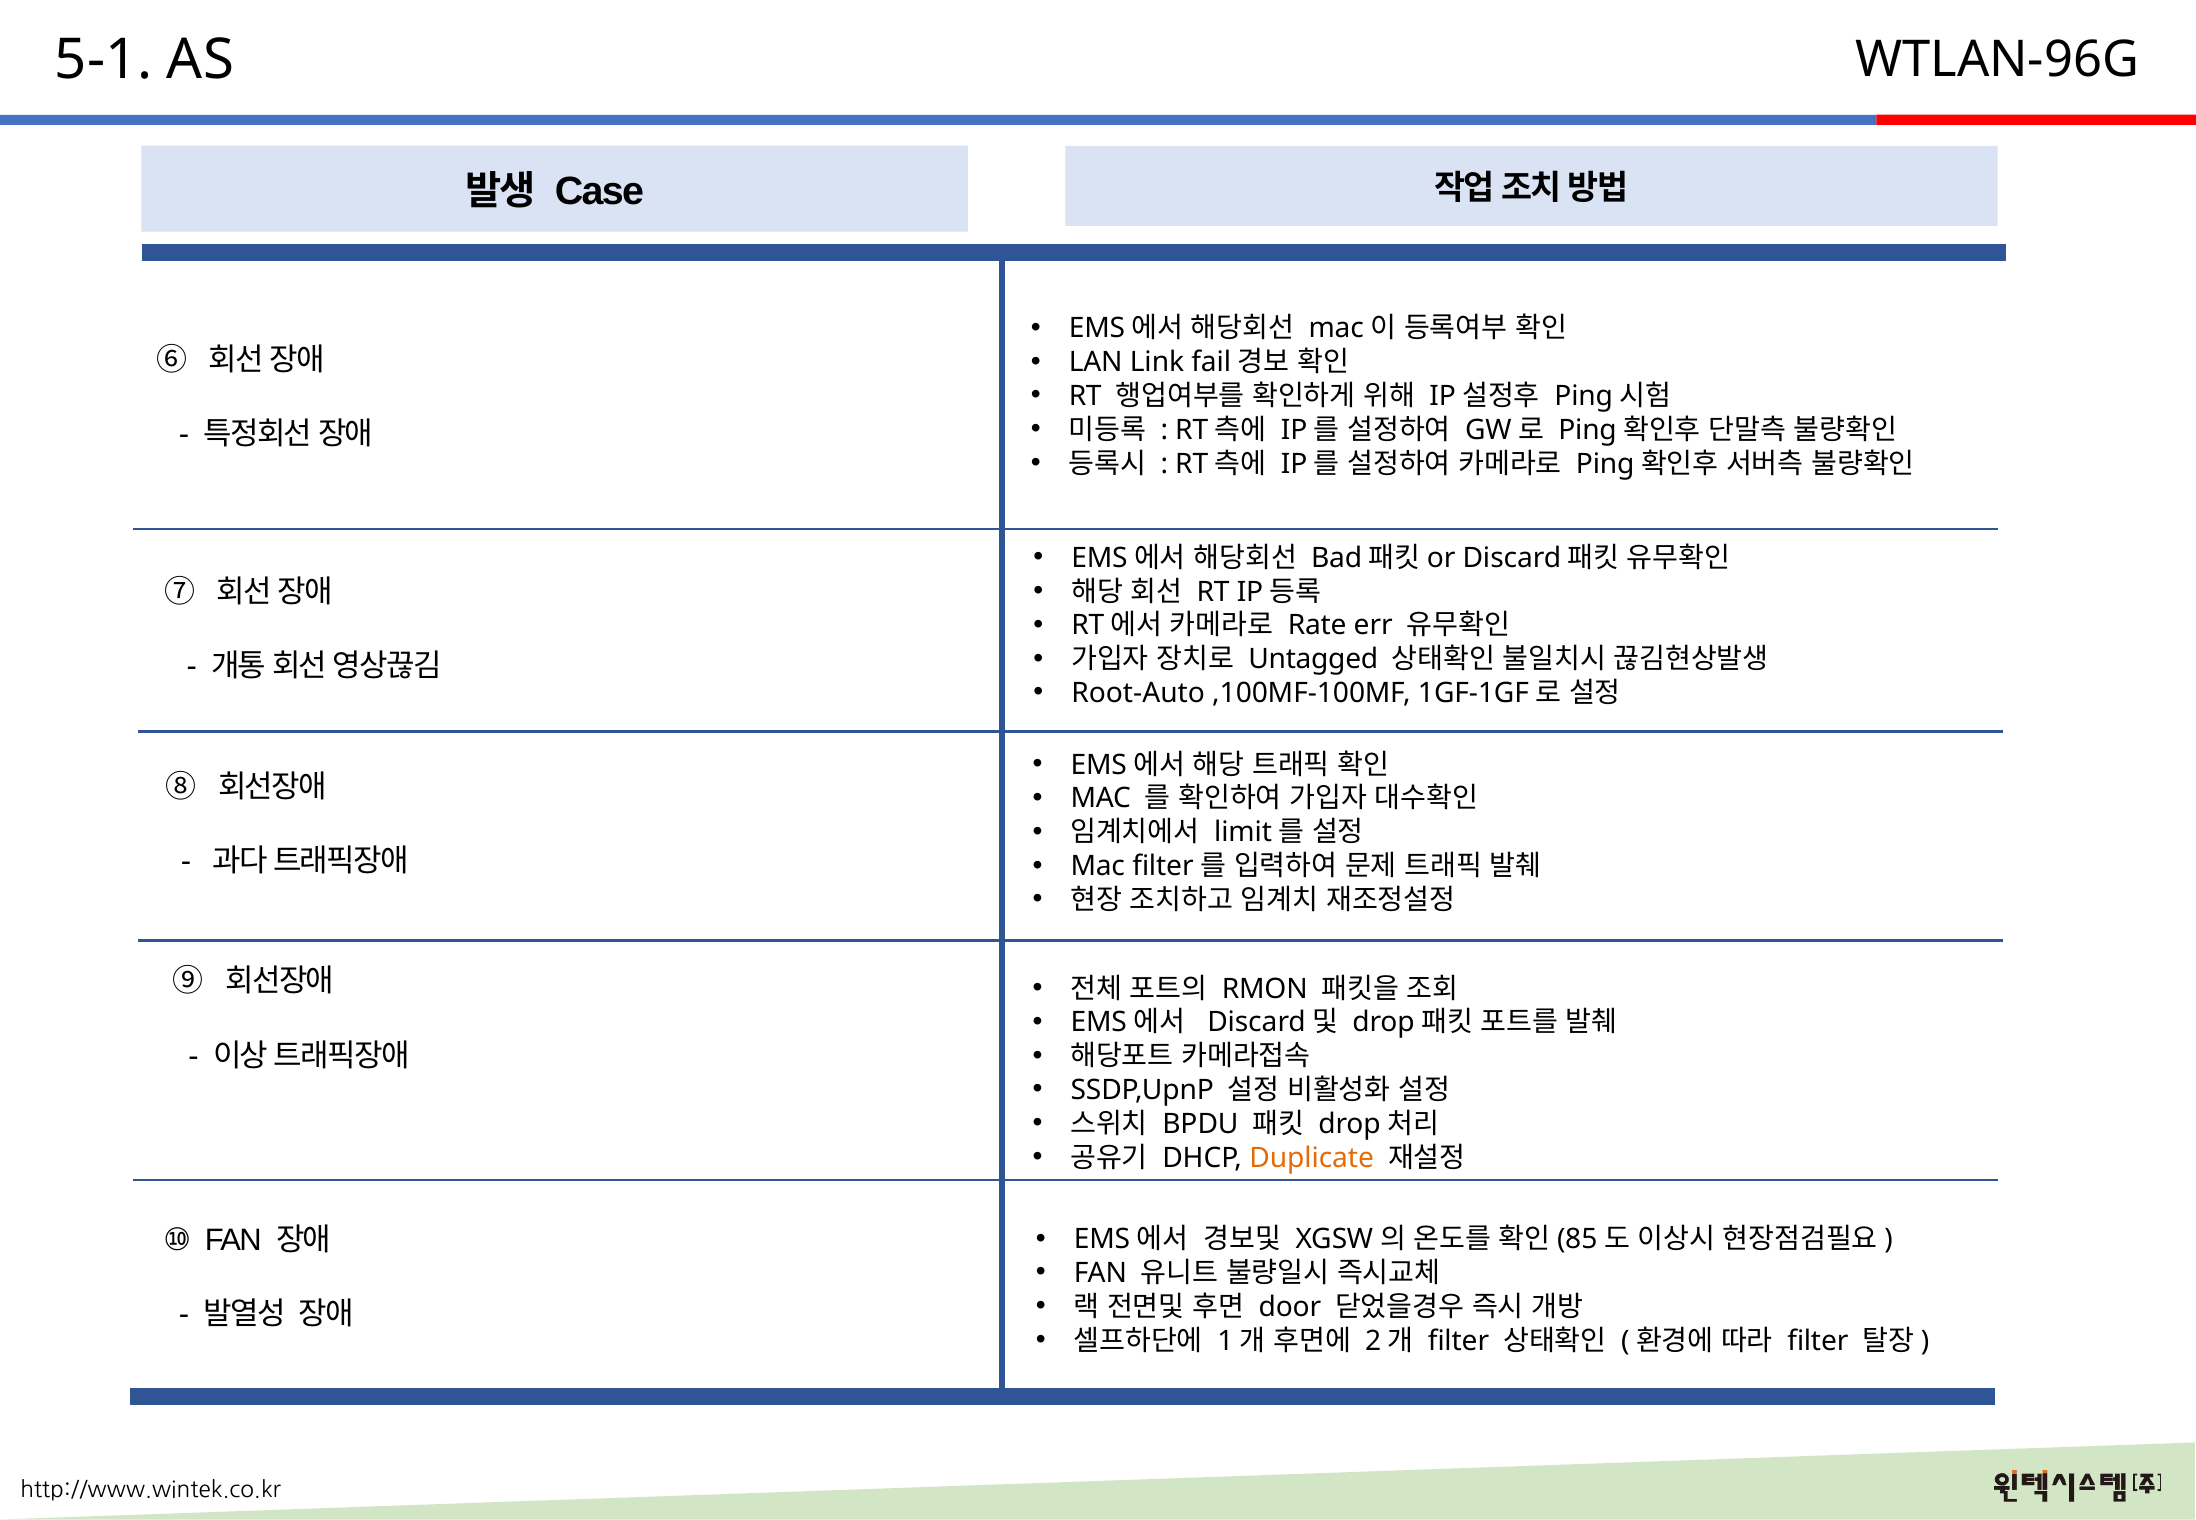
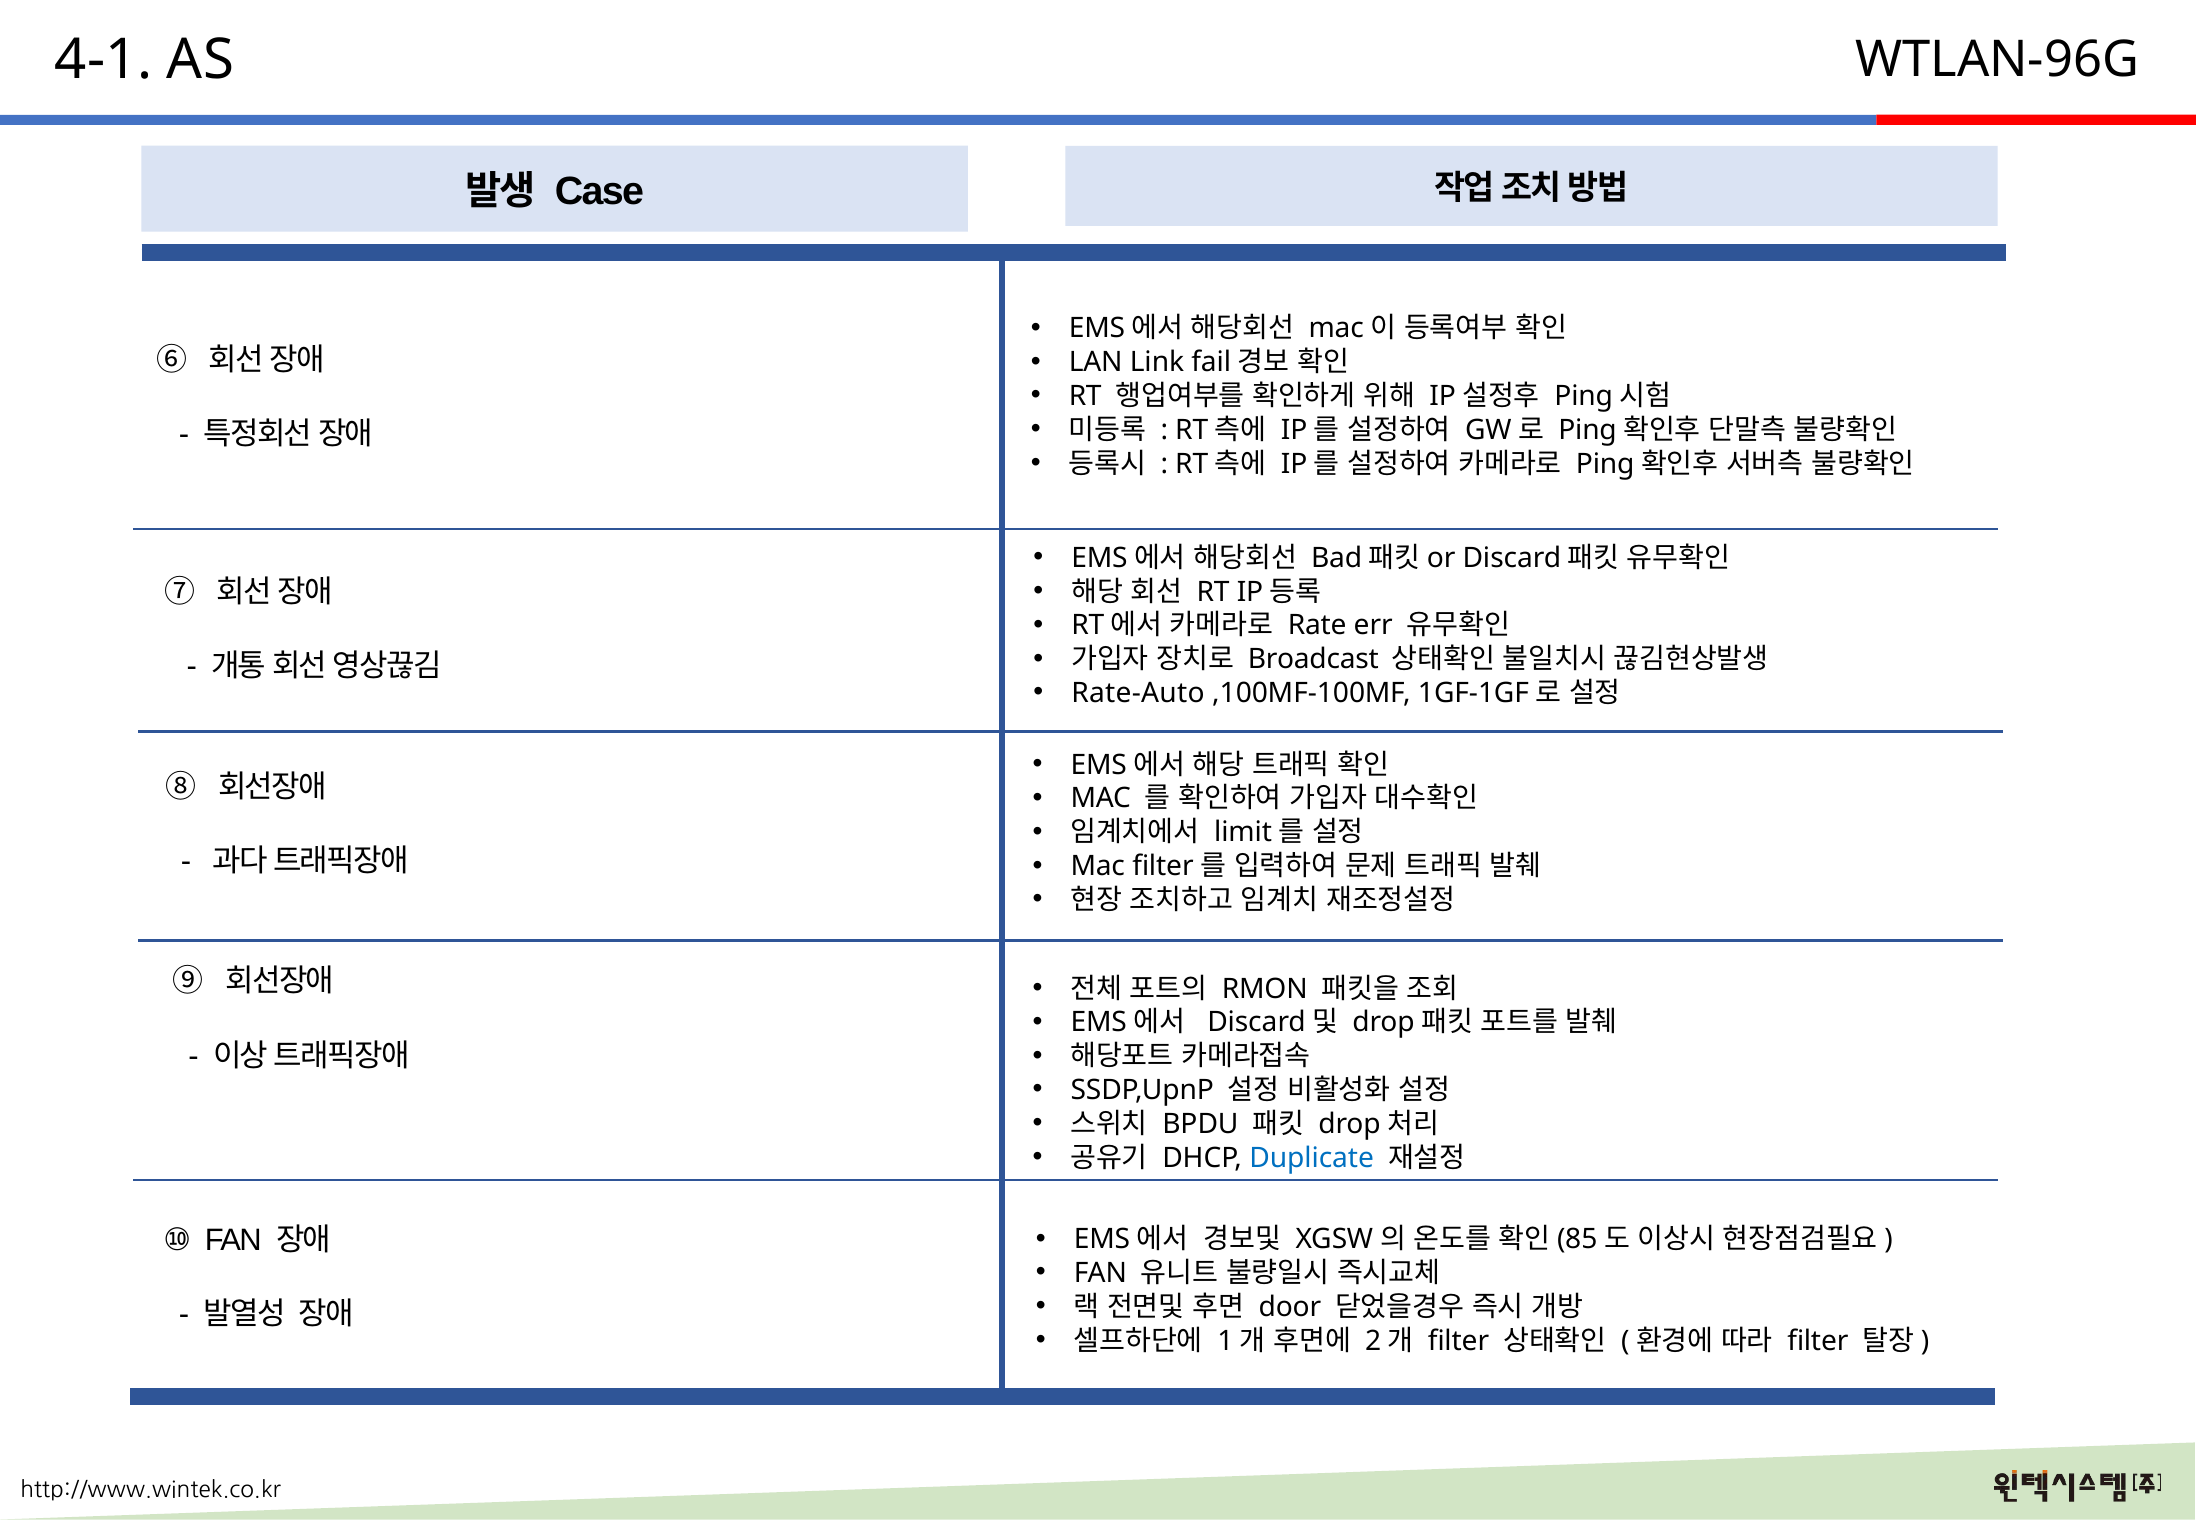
5-1: 5-1 -> 4-1 (104, 60)
Untagged: Untagged -> Broadcast (1313, 660)
Root-Auto: Root-Auto -> Rate-Auto (1138, 693)
Duplicate colour: orange -> blue (1312, 1158)
